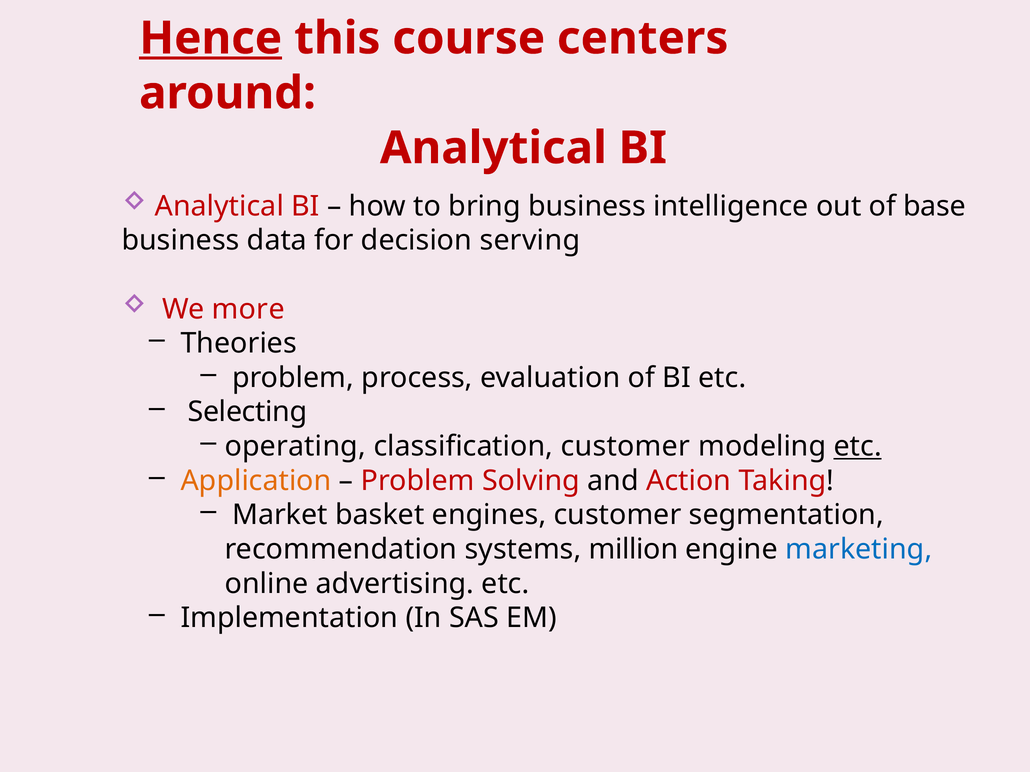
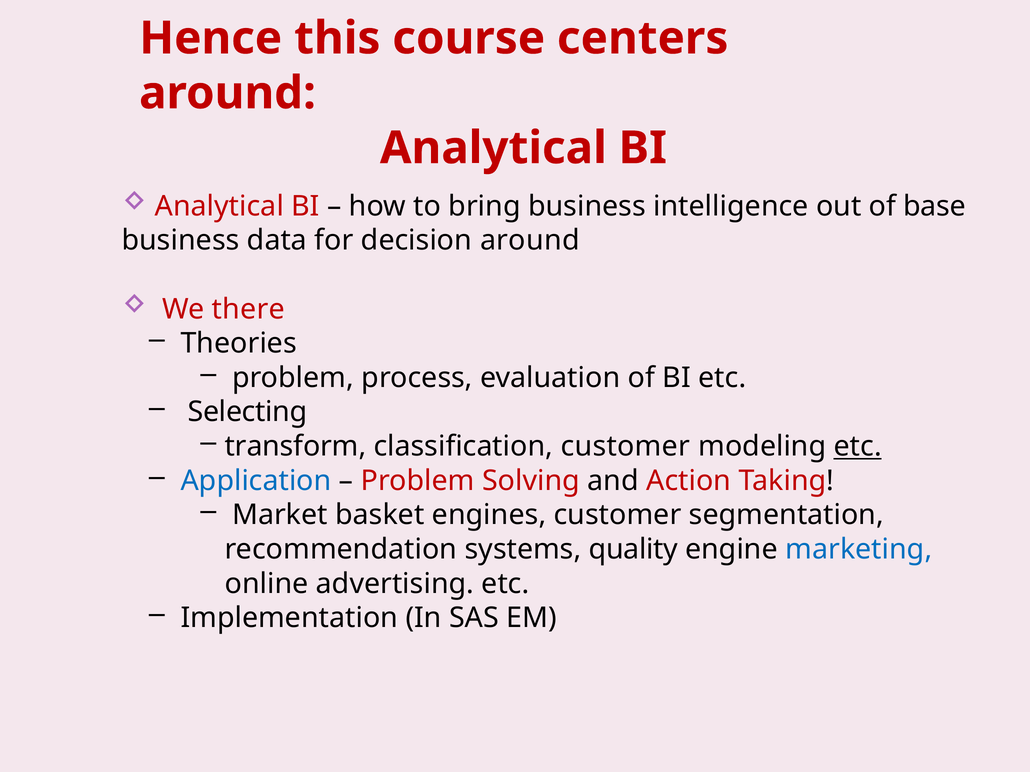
Hence underline: present -> none (211, 38)
decision serving: serving -> around (530, 241)
more: more -> there (248, 309)
operating: operating -> transform (295, 447)
Application colour: orange -> blue (256, 481)
million: million -> quality (633, 550)
